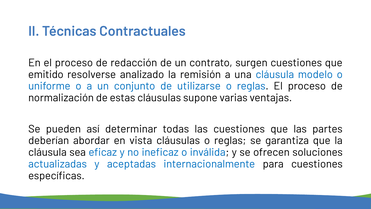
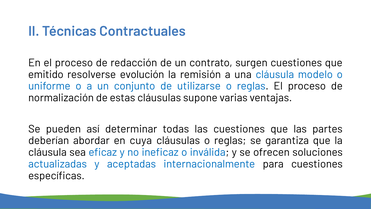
analizado: analizado -> evolución (142, 74)
vista: vista -> cuya (141, 140)
